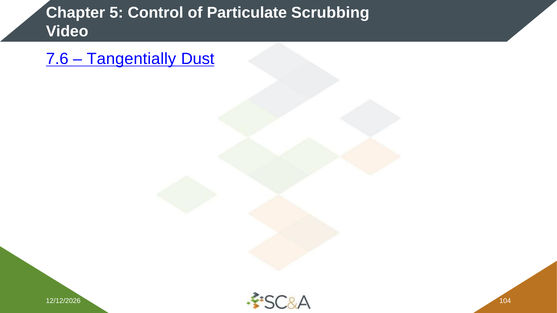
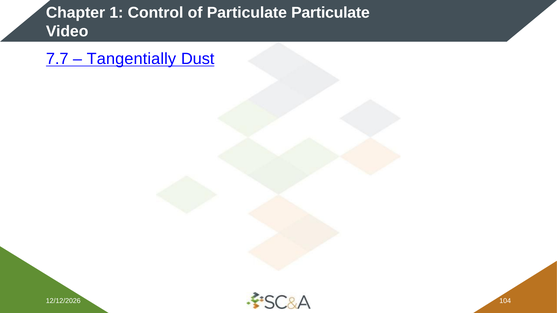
5: 5 -> 1 (116, 13)
Particulate Scrubbing: Scrubbing -> Particulate (330, 13)
7.6: 7.6 -> 7.7 (57, 59)
